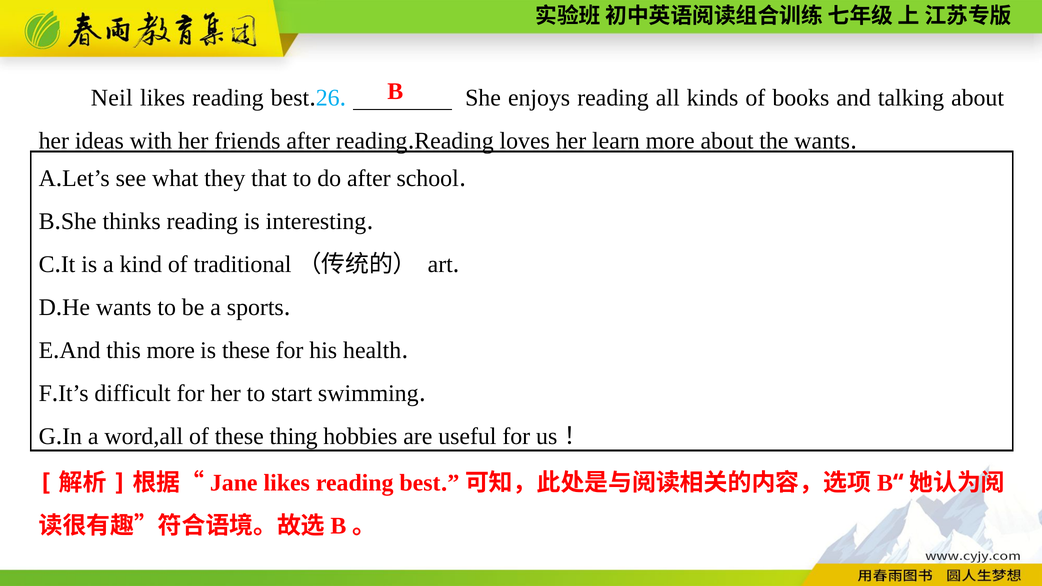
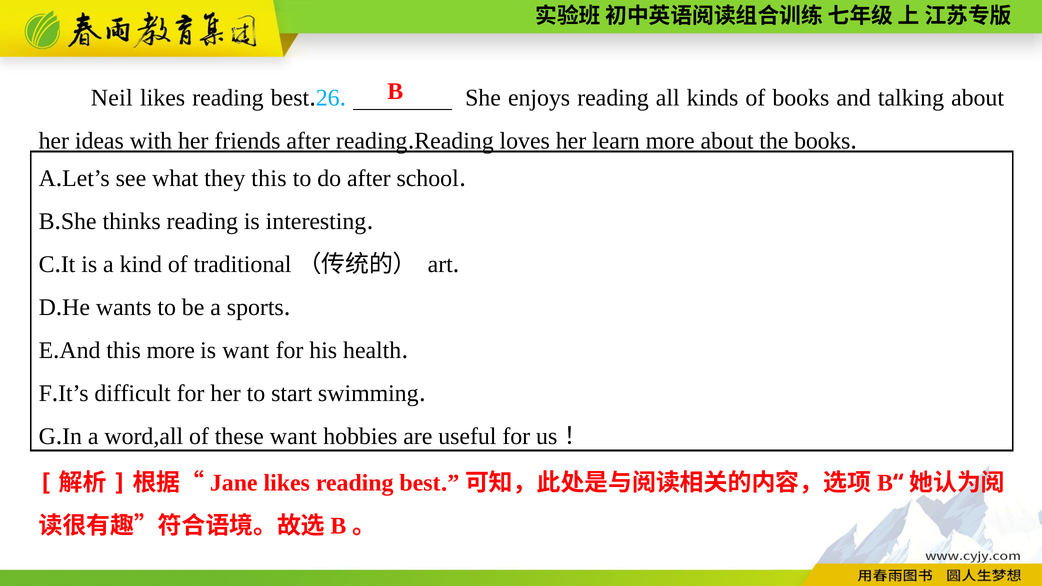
the wants: wants -> books (822, 141)
they that: that -> this (269, 179)
is these: these -> want (246, 350)
these thing: thing -> want (293, 436)
